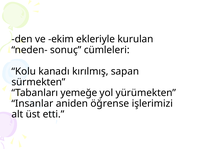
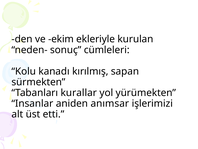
yemeğe: yemeğe -> kurallar (79, 92)
öğrense: öğrense -> anımsar (110, 103)
